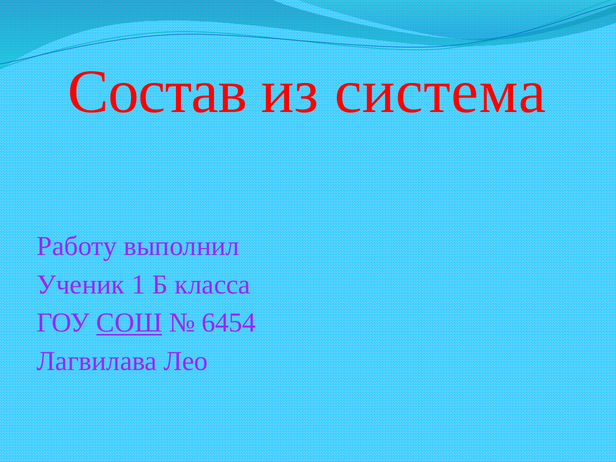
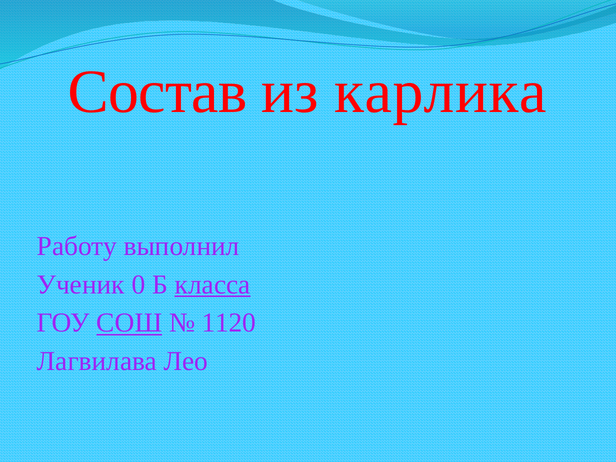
система: система -> карлика (440, 92)
1: 1 -> 0 (138, 284)
класса underline: none -> present (213, 284)
6454: 6454 -> 1120 (229, 323)
